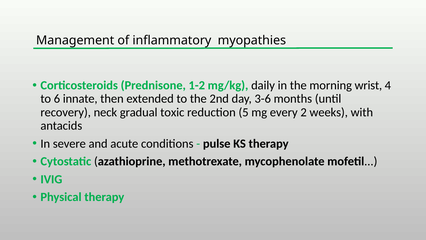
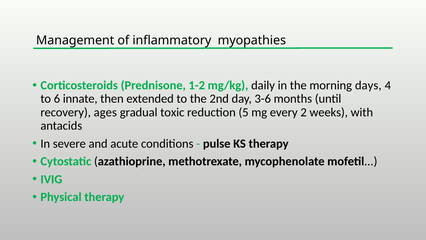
wrist: wrist -> days (368, 85)
neck: neck -> ages (105, 112)
